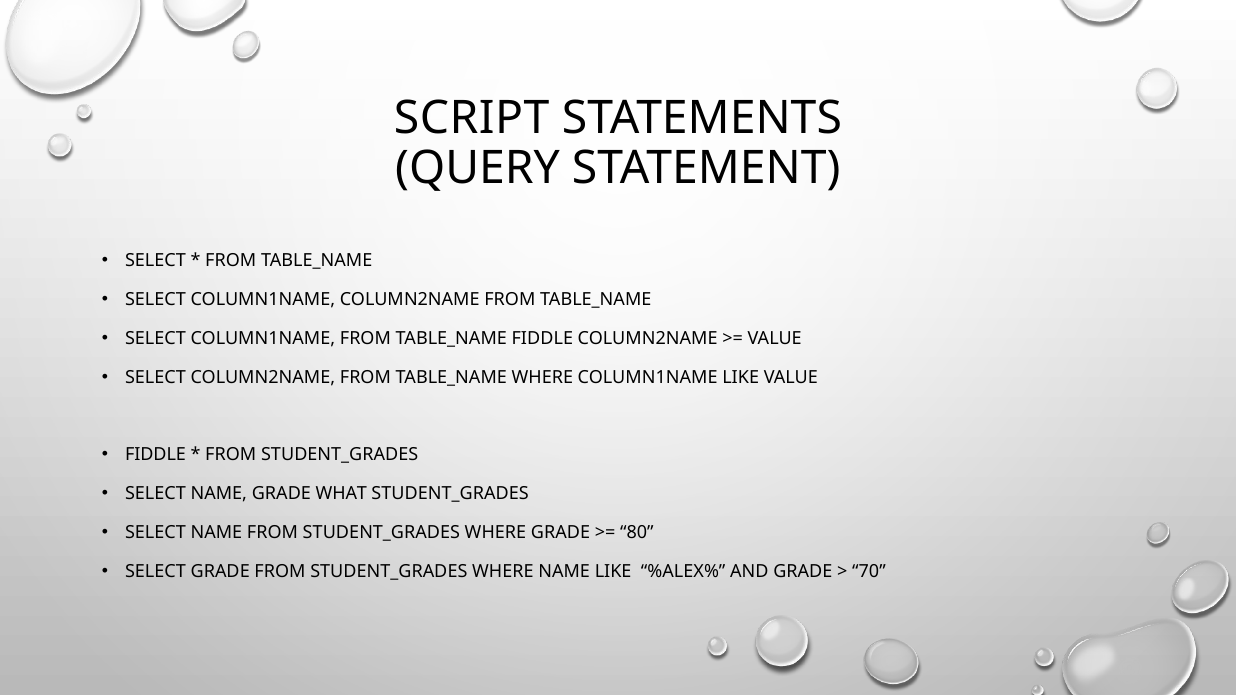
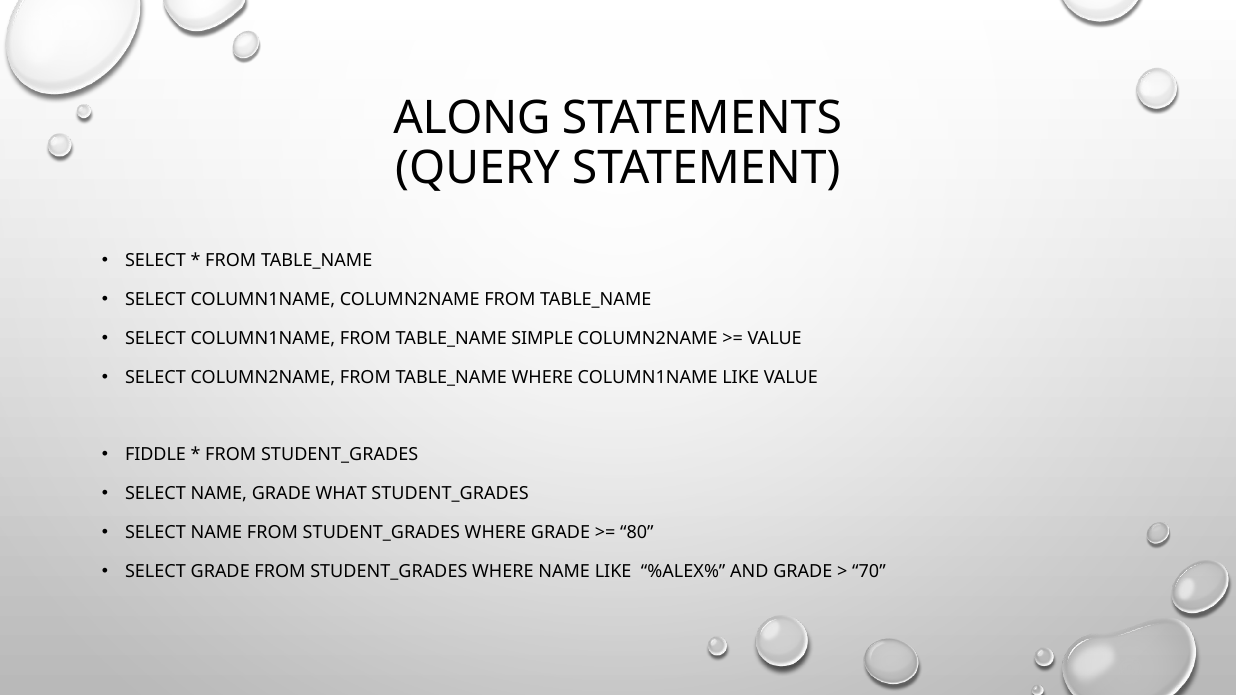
SCRIPT: SCRIPT -> ALONG (472, 118)
TABLE_NAME FIDDLE: FIDDLE -> SIMPLE (542, 339)
